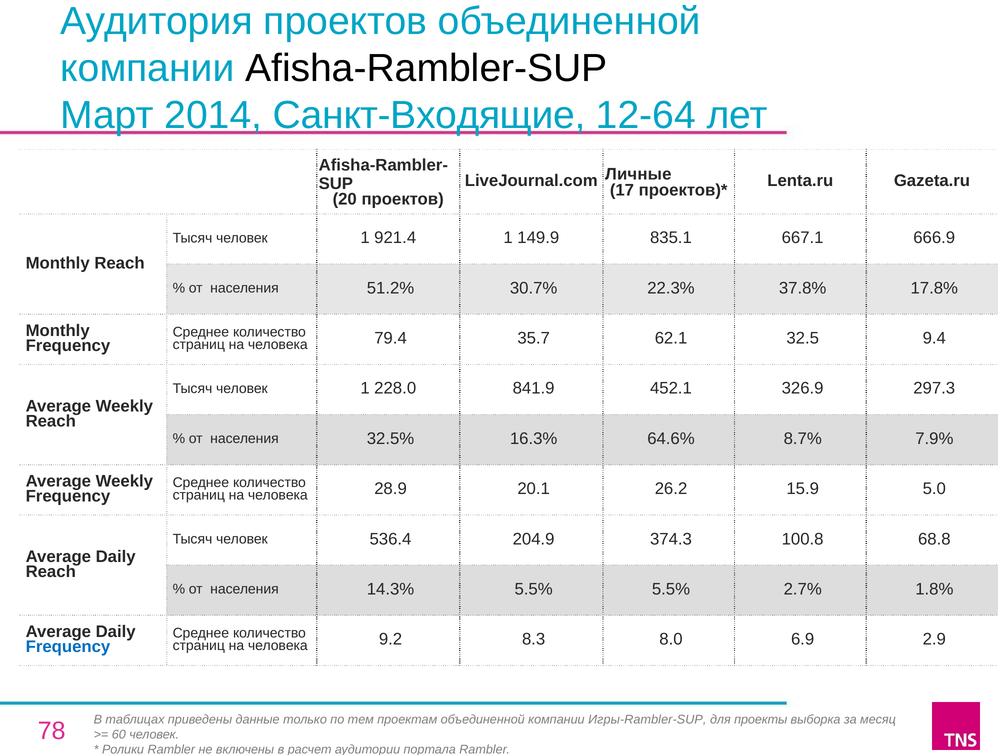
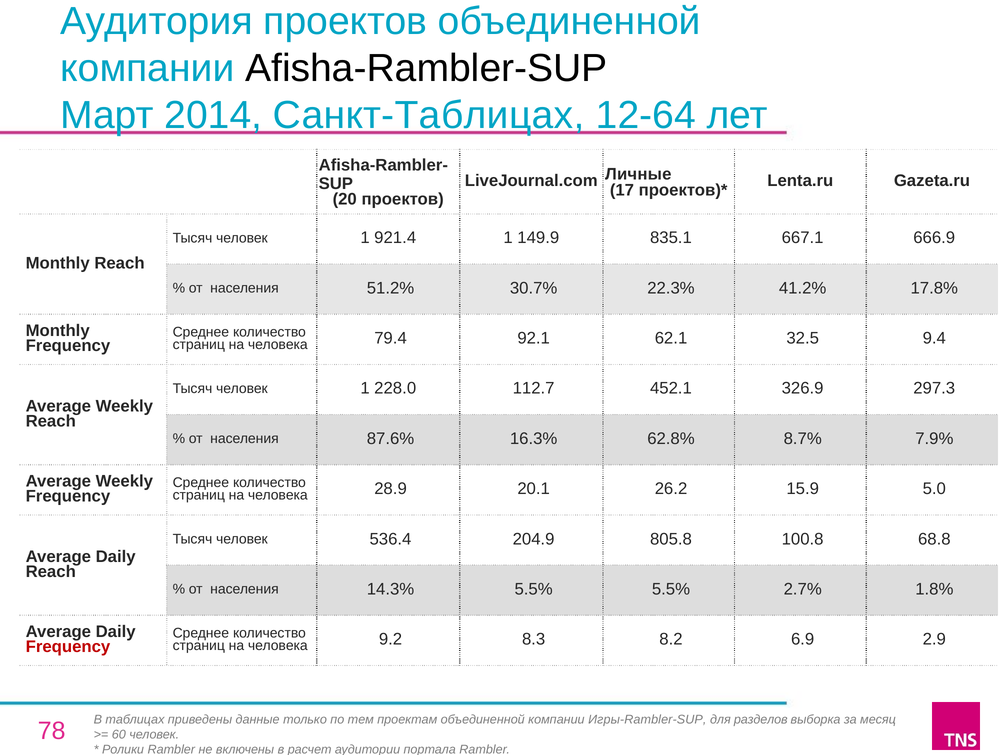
Санкт-Входящие: Санкт-Входящие -> Санкт-Таблицах (429, 115)
37.8%: 37.8% -> 41.2% (803, 288)
35.7: 35.7 -> 92.1 (534, 338)
841.9: 841.9 -> 112.7 (534, 388)
32.5%: 32.5% -> 87.6% (391, 438)
64.6%: 64.6% -> 62.8% (671, 438)
374.3: 374.3 -> 805.8 (671, 539)
Frequency colour: blue -> red (68, 646)
8.0: 8.0 -> 8.2 (671, 639)
проекты: проекты -> разделов (761, 719)
